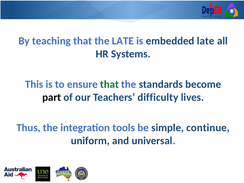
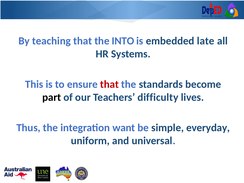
the LATE: LATE -> INTO (123, 41)
that colour: green -> red (109, 84)
tools: tools -> want (124, 128)
continue: continue -> everyday (208, 128)
